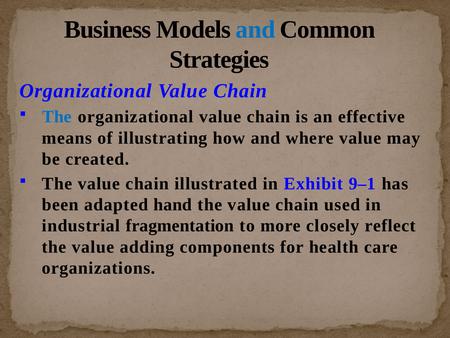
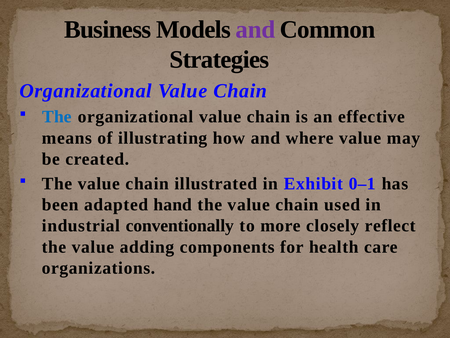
and colour: blue -> purple (256, 30)
9–1: 9–1 -> 0–1 (362, 183)
fragmentation: fragmentation -> conventionally (180, 226)
